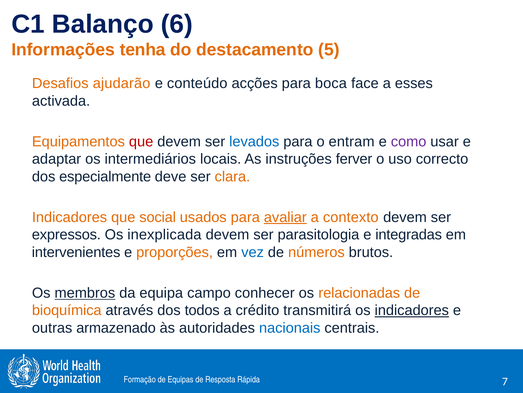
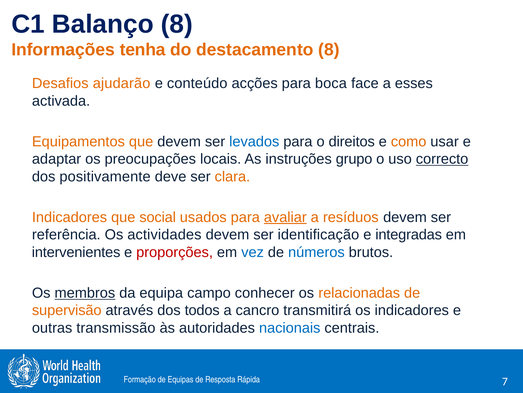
Balanço 6: 6 -> 8 (177, 24)
destacamento 5: 5 -> 8 (329, 50)
que colour: red -> orange (141, 141)
entram: entram -> direitos (352, 141)
como colour: purple -> orange (409, 141)
intermediários: intermediários -> preocupações (150, 159)
ferver: ferver -> grupo (354, 159)
correcto underline: none -> present (442, 159)
especialmente: especialmente -> positivamente (105, 176)
contexto: contexto -> resíduos (351, 217)
expressos: expressos -> referência (66, 234)
inexplicada: inexplicada -> actividades (164, 234)
parasitologia: parasitologia -> identificação (318, 234)
proporções colour: orange -> red (175, 252)
números colour: orange -> blue (316, 252)
bioquímica: bioquímica -> supervisão (67, 310)
crédito: crédito -> cancro (257, 310)
indicadores underline: present -> none (412, 310)
armazenado: armazenado -> transmissão (116, 327)
